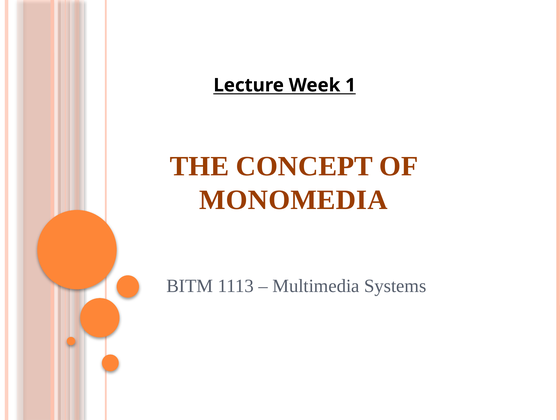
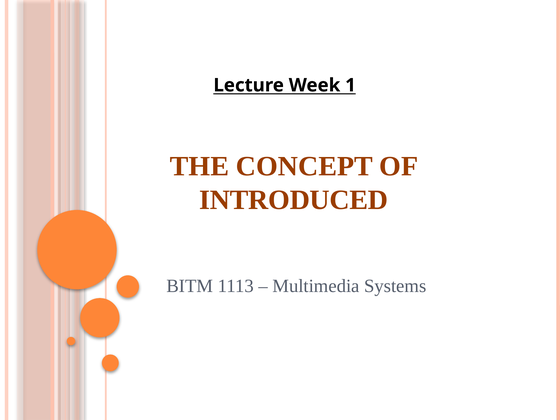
MONOMEDIA: MONOMEDIA -> INTRODUCED (294, 200)
